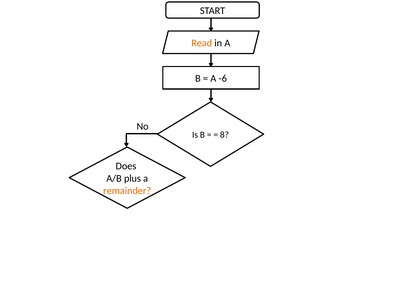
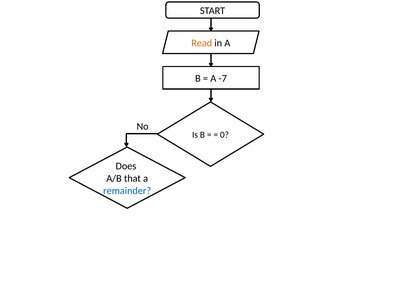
-6: -6 -> -7 (223, 78)
8: 8 -> 0 (224, 135)
plus: plus -> that (132, 178)
remainder colour: orange -> blue (127, 190)
